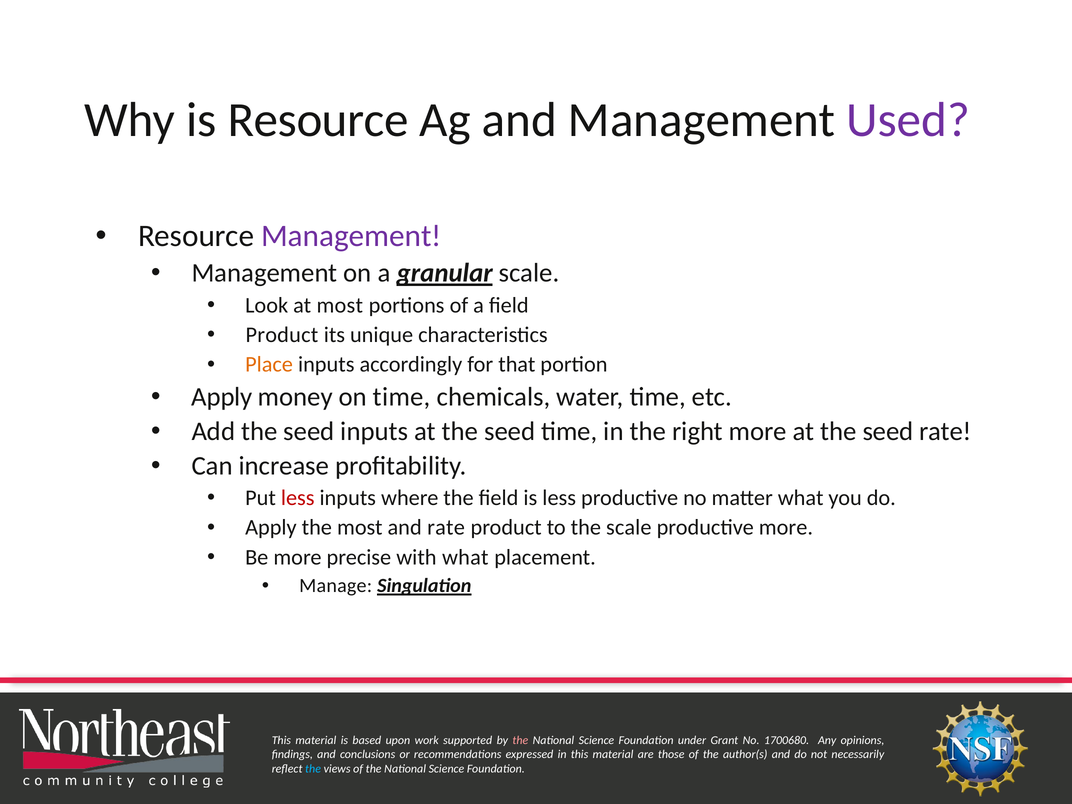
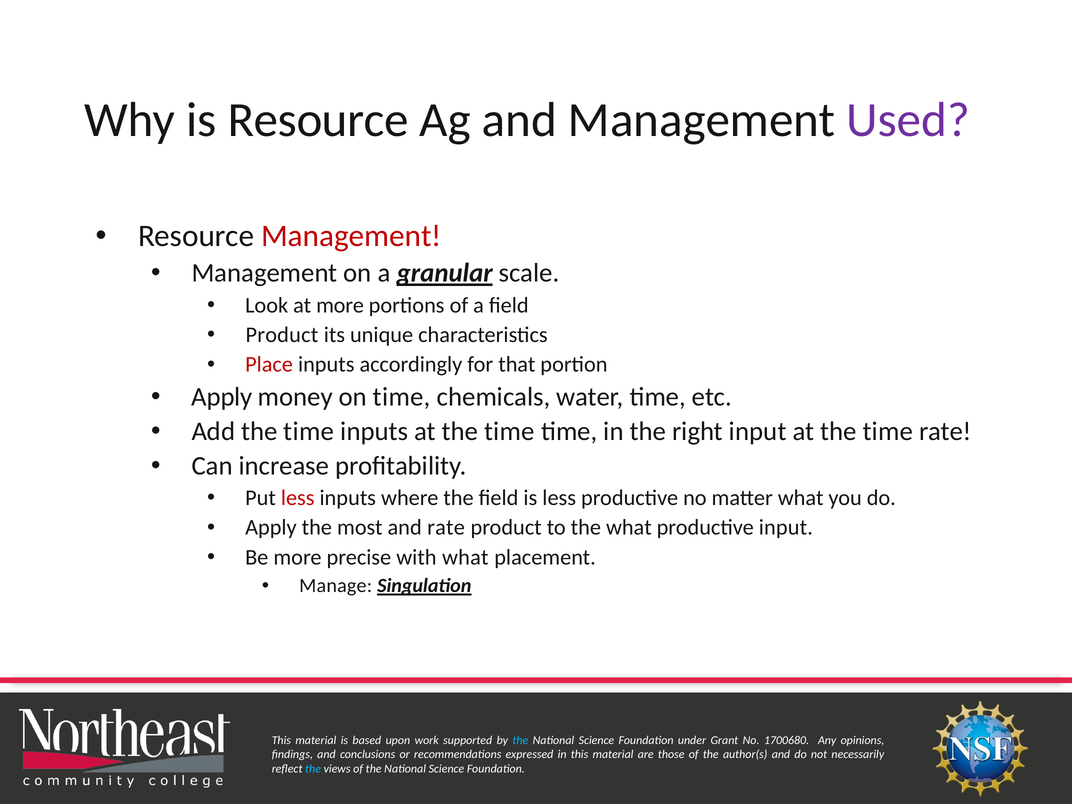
Management colour: purple -> red (351, 236)
at most: most -> more (340, 305)
Place colour: orange -> red (269, 365)
Add the seed: seed -> time (309, 431)
inputs at the seed: seed -> time (510, 431)
right more: more -> input (758, 431)
seed: seed -> time (888, 431)
the scale: scale -> what (629, 528)
productive more: more -> input (786, 528)
the colour: pink -> light blue (520, 740)
